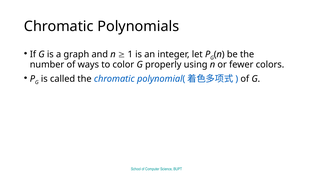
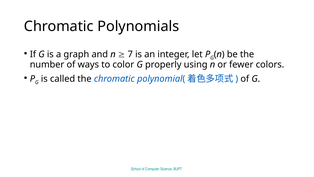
1: 1 -> 7 (130, 54)
